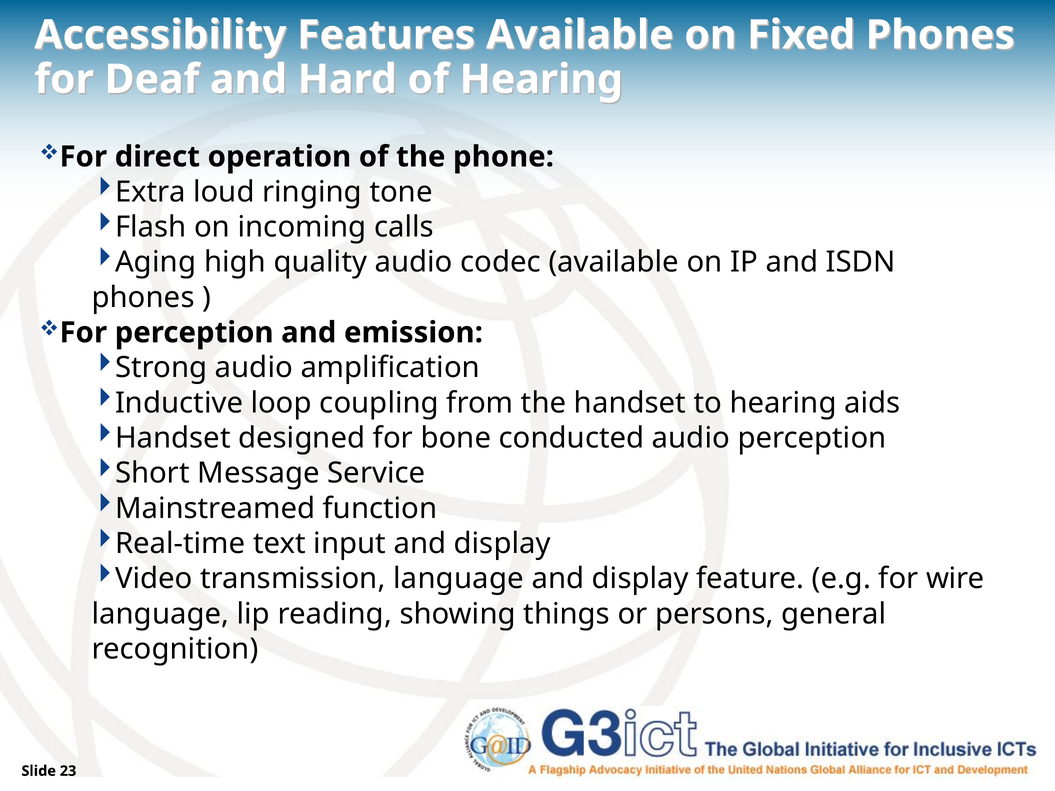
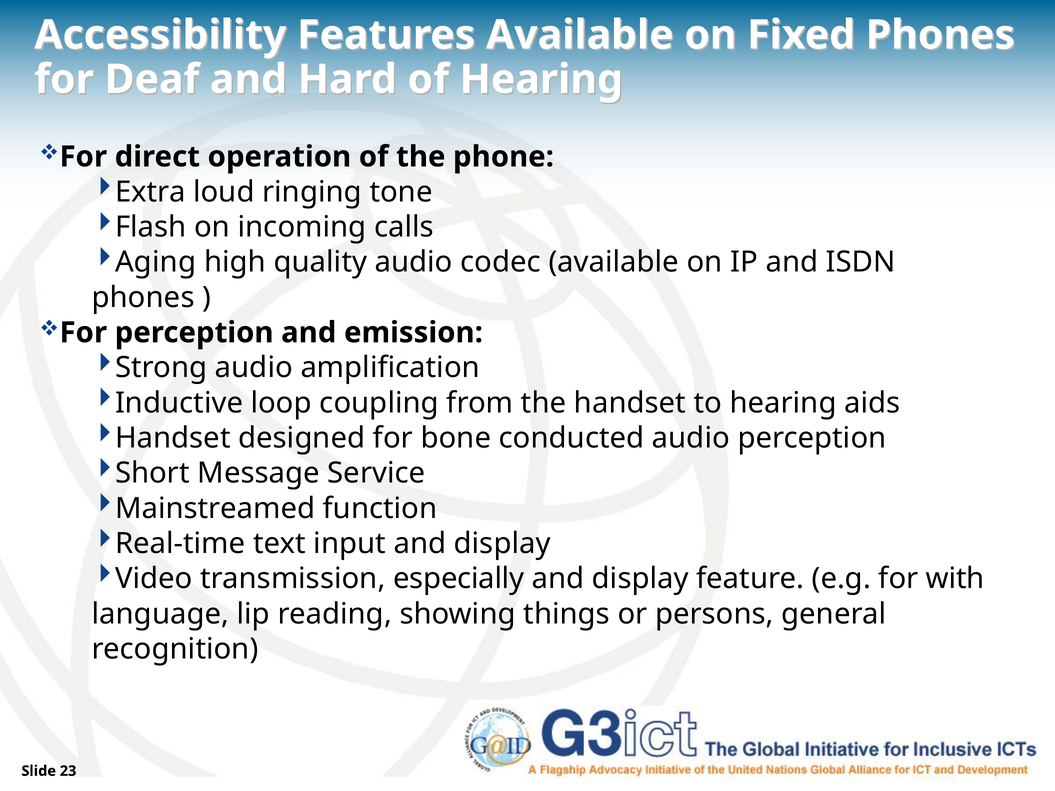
transmission language: language -> especially (459, 579)
wire: wire -> with (955, 579)
